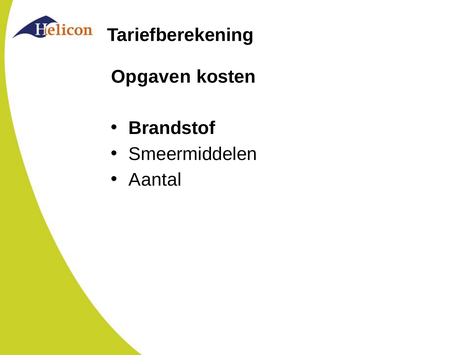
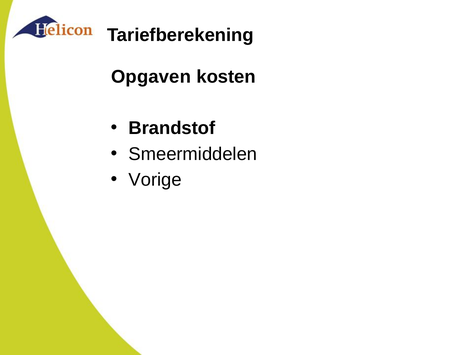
Aantal: Aantal -> Vorige (155, 180)
